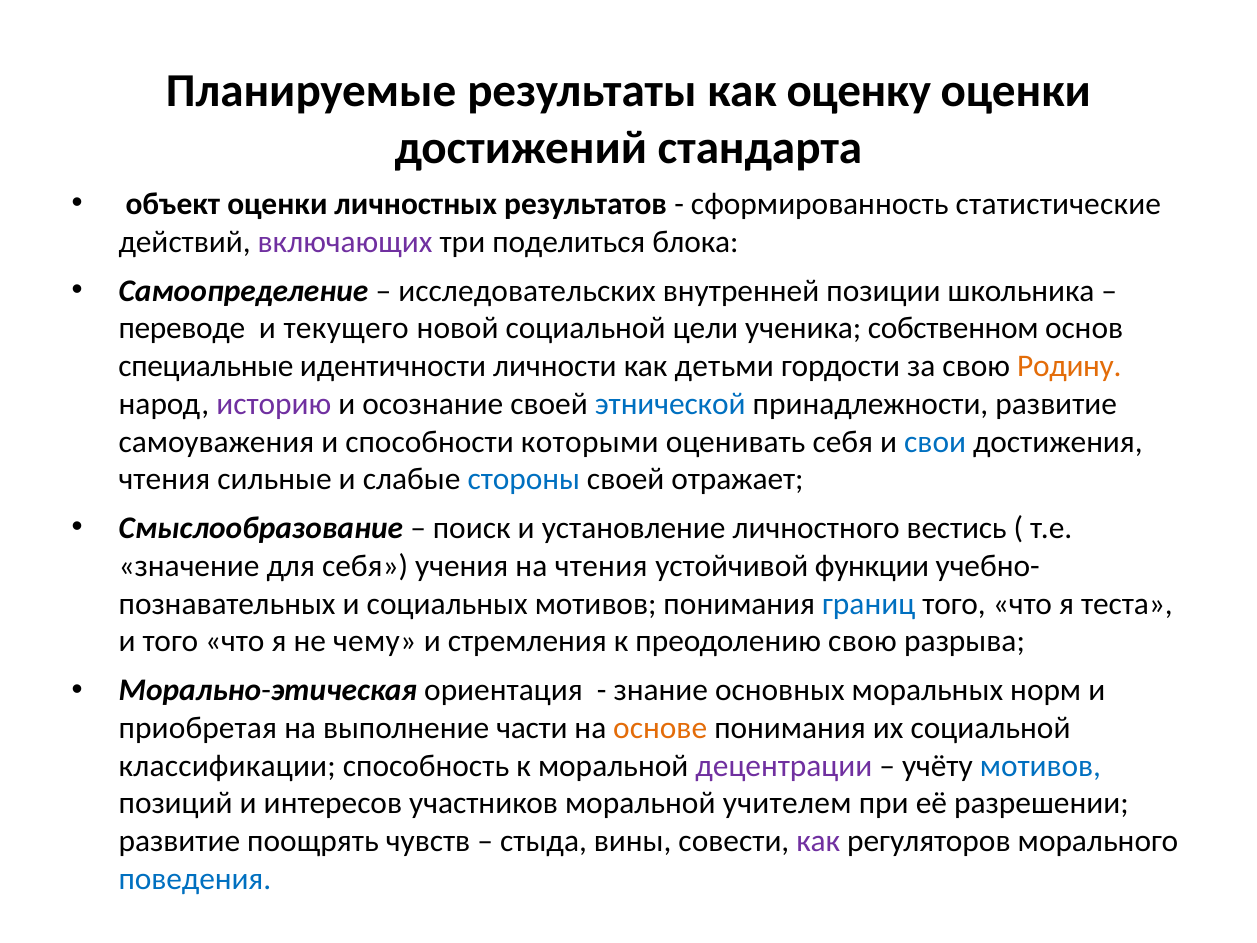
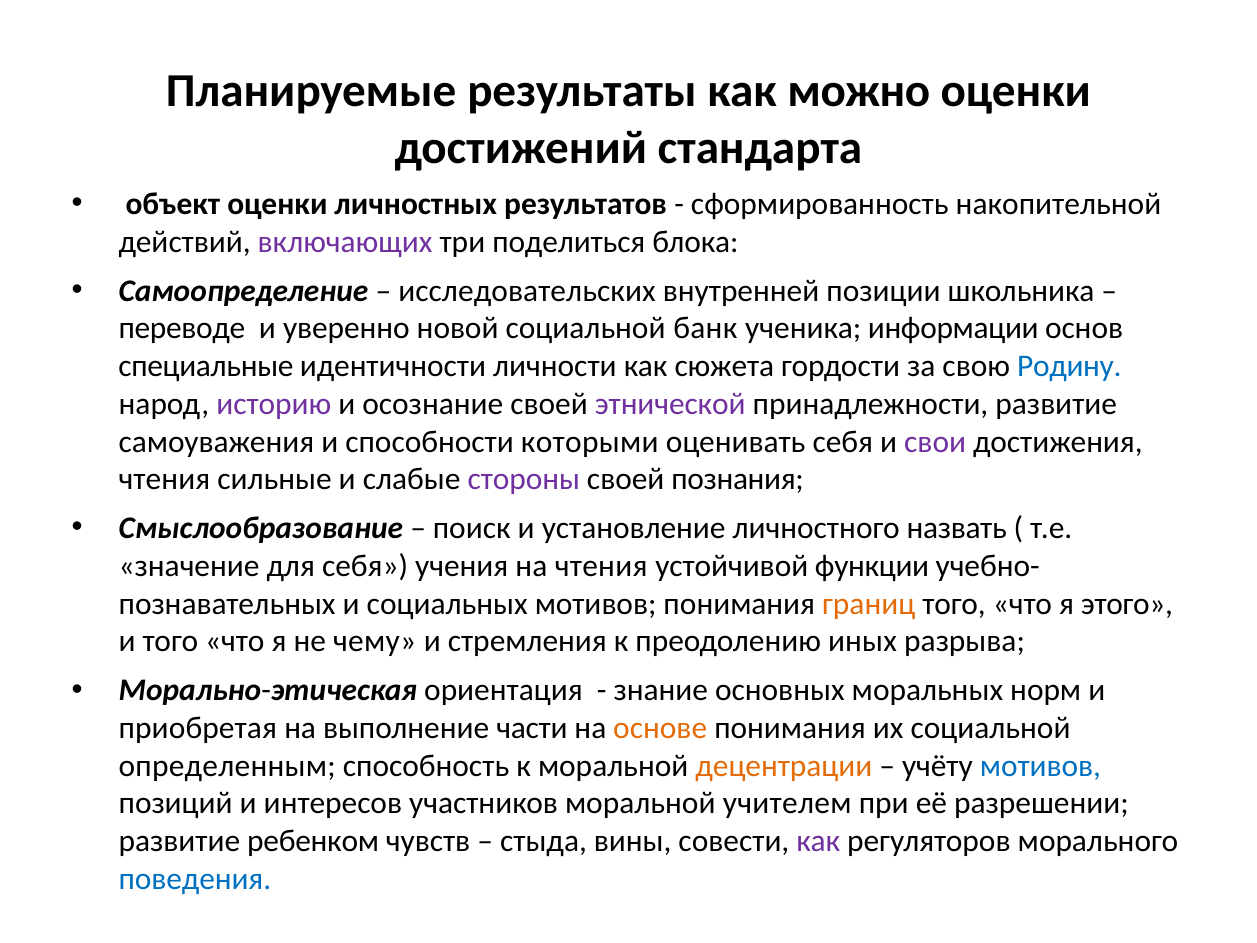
оценку: оценку -> можно (859, 91)
статистические: статистические -> накопительной (1058, 204)
текущего: текущего -> уверенно (346, 328)
цели: цели -> банк (705, 328)
собственном: собственном -> информации (953, 328)
детьми: детьми -> сюжета (724, 366)
Родину colour: orange -> blue (1069, 366)
этнической colour: blue -> purple (670, 404)
свои colour: blue -> purple (935, 442)
стороны colour: blue -> purple (524, 479)
отражает: отражает -> познания (738, 479)
вестись: вестись -> назвать (957, 528)
границ colour: blue -> orange (869, 604)
теста: теста -> этого (1127, 604)
преодолению свою: свою -> иных (862, 641)
классификации: классификации -> определенным (227, 766)
децентрации colour: purple -> orange (784, 766)
поощрять: поощрять -> ребенком (313, 841)
